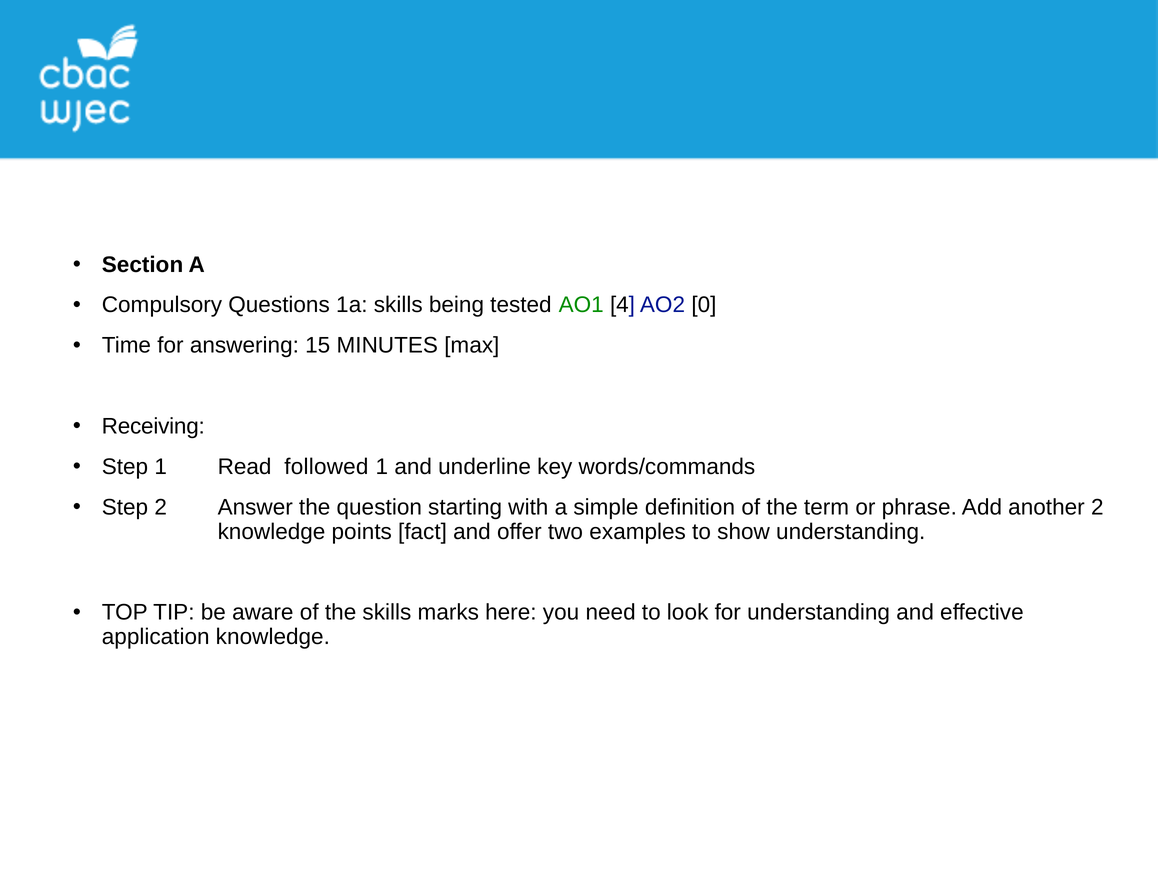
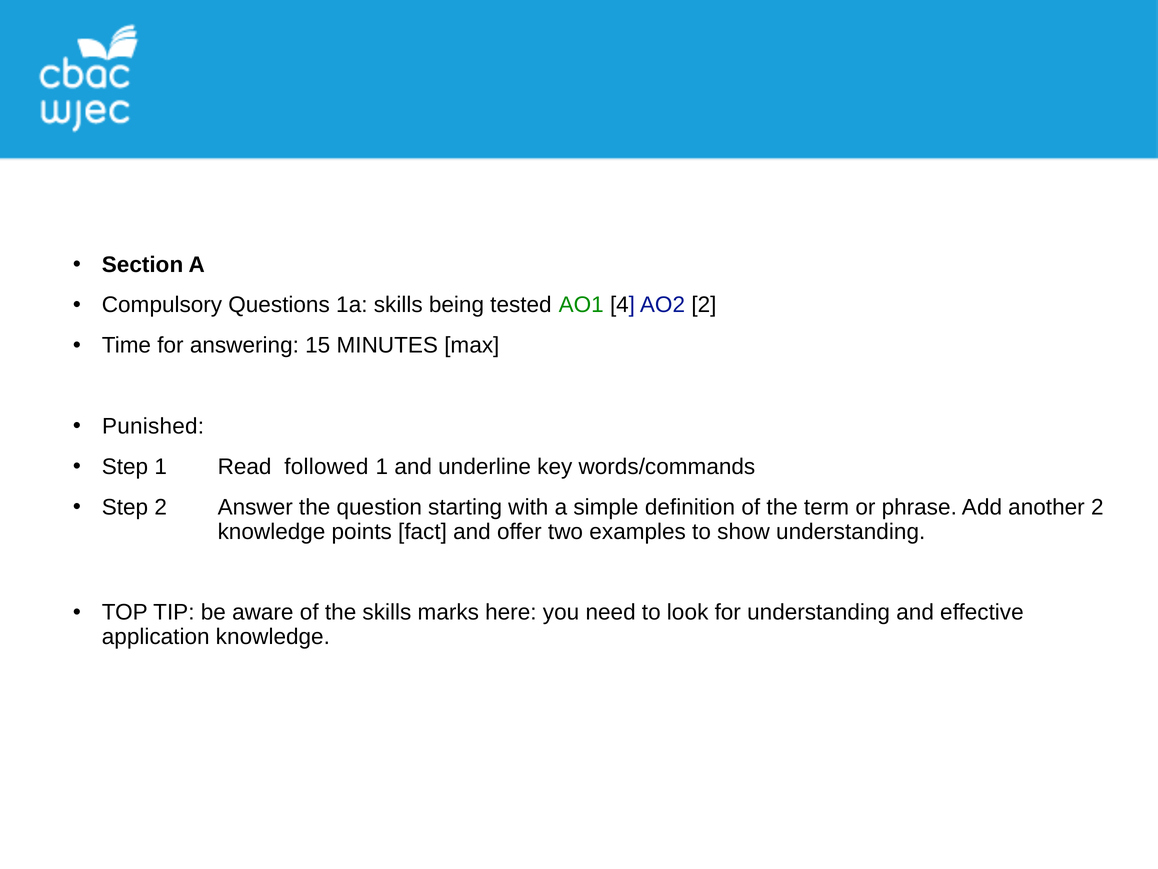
AO2 0: 0 -> 2 (704, 305)
Receiving: Receiving -> Punished (153, 426)
